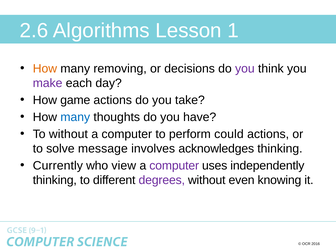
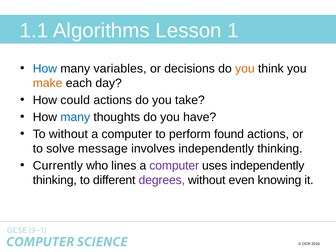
2.6: 2.6 -> 1.1 (34, 31)
How colour: orange -> blue (45, 69)
removing: removing -> variables (120, 69)
you colour: purple -> orange (245, 69)
make colour: purple -> orange (48, 83)
game: game -> could (75, 100)
could: could -> found (229, 134)
involves acknowledges: acknowledges -> independently (216, 149)
view: view -> lines (124, 166)
